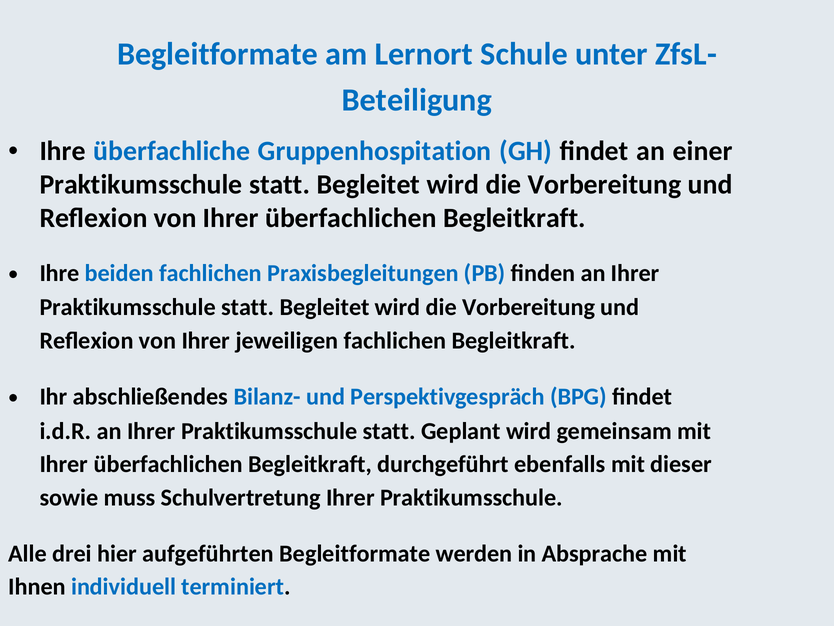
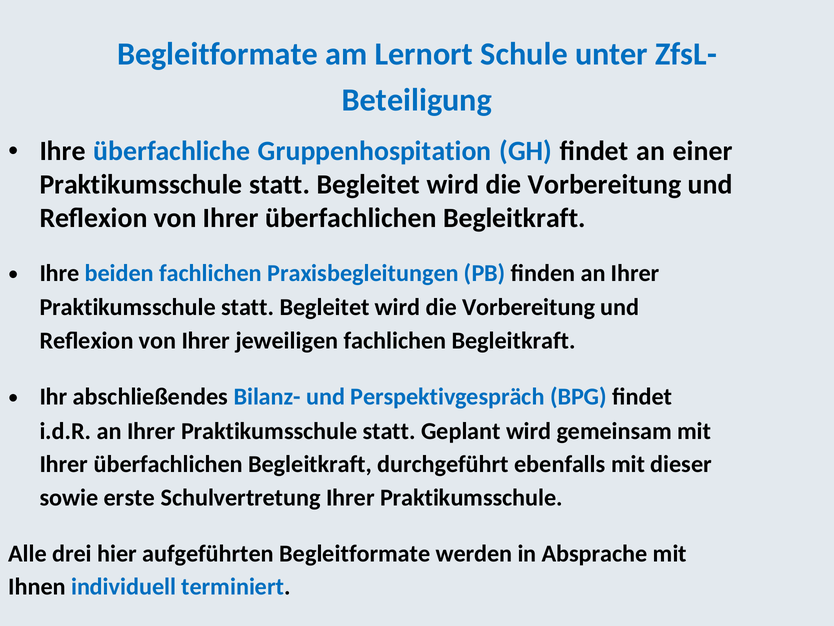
muss: muss -> erste (129, 497)
